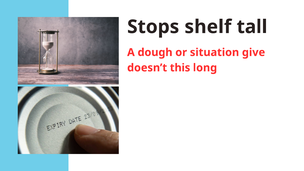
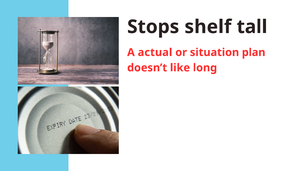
dough: dough -> actual (155, 52)
give: give -> plan (254, 52)
this: this -> like (180, 68)
